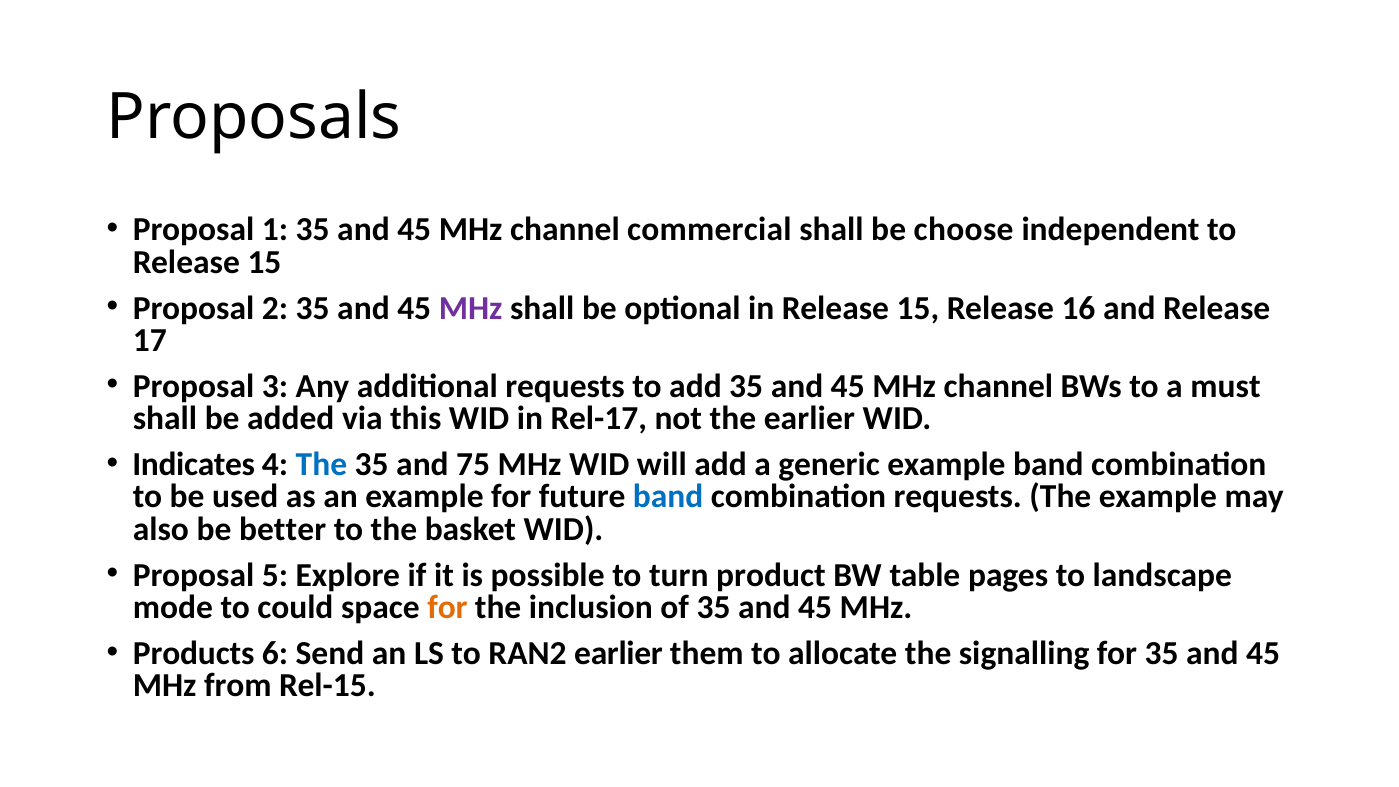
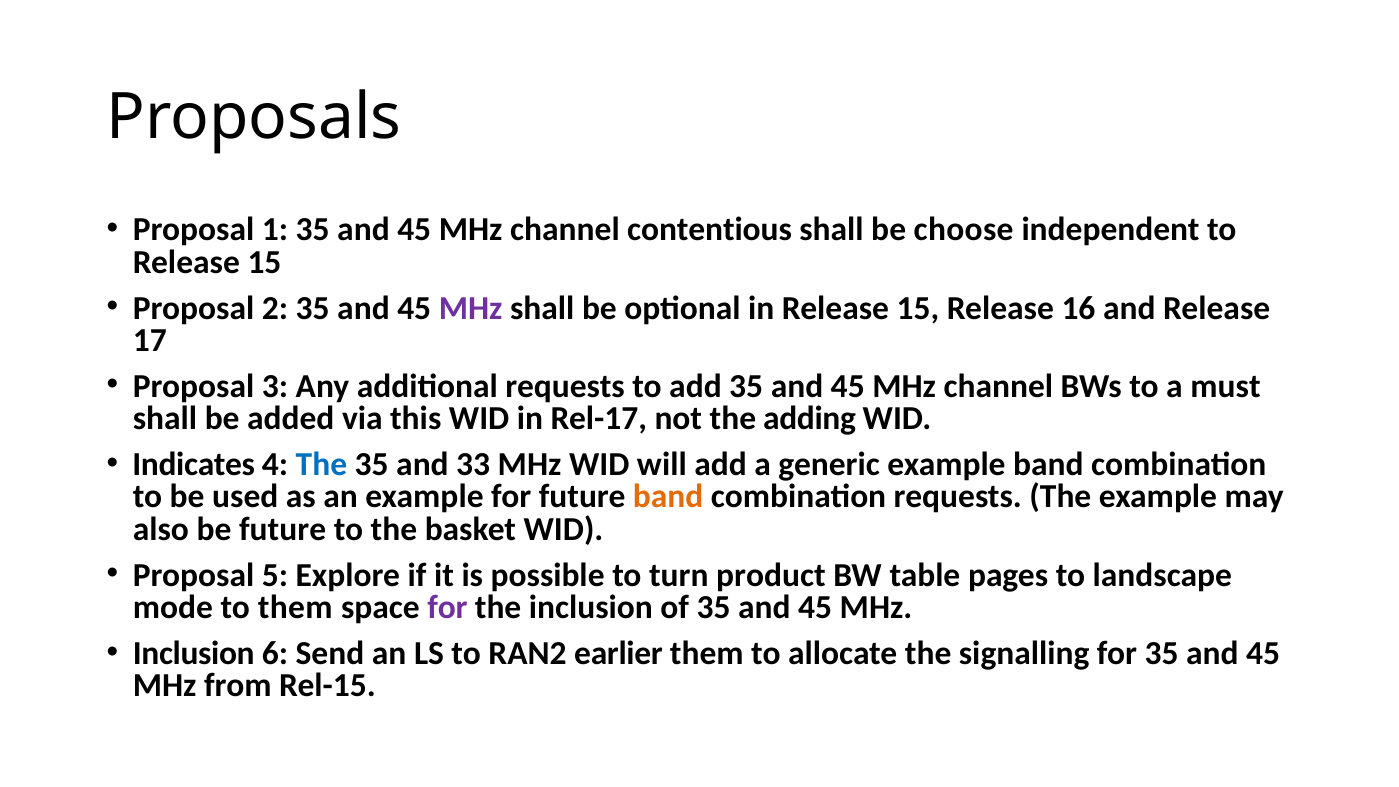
commercial: commercial -> contentious (710, 230)
the earlier: earlier -> adding (810, 419)
75: 75 -> 33 (473, 464)
band colour: blue -> orange (668, 497)
be better: better -> future (283, 529)
to could: could -> them (295, 608)
for colour: orange -> purple (447, 608)
Products: Products -> Inclusion (194, 653)
